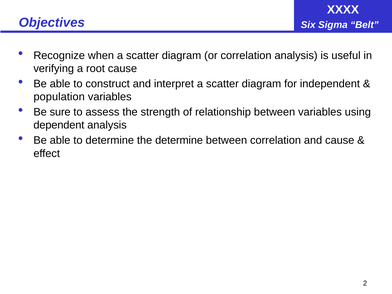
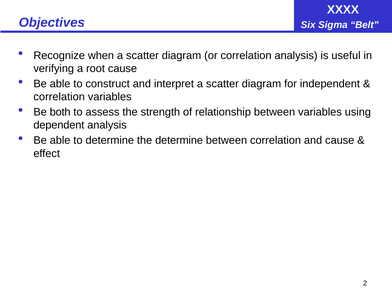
population: population -> correlation (59, 97)
sure: sure -> both (60, 112)
